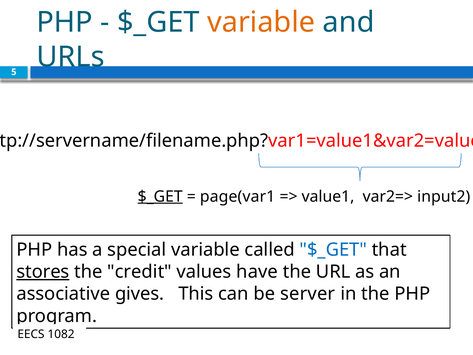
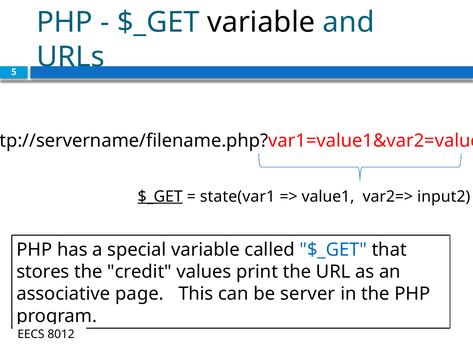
variable colour: orange -> black (261, 22)
page(var1: page(var1 -> state(var1 (238, 196)
stores underline: present -> none (43, 272)
have: have -> print (257, 272)
gives: gives -> page (140, 294)
1082: 1082 -> 8012 (61, 334)
